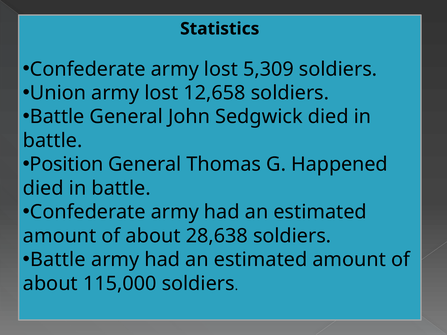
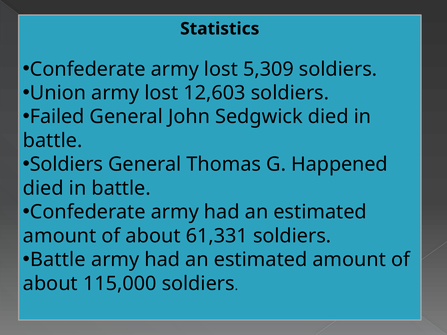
12,658: 12,658 -> 12,603 (215, 93)
Battle: Battle -> Failed (57, 117)
Position: Position -> Soldiers (66, 165)
28,638: 28,638 -> 61,331 (217, 236)
